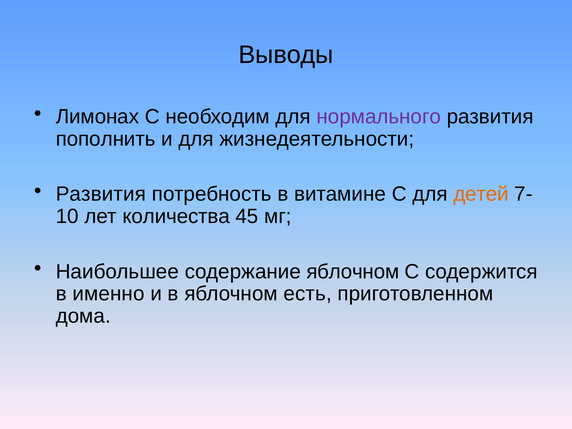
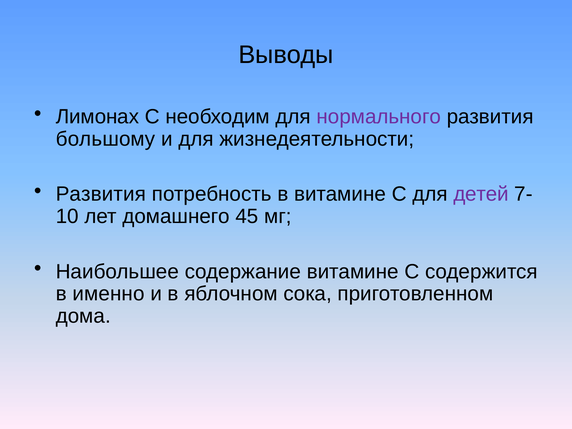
пополнить: пополнить -> большому (106, 139)
детей colour: orange -> purple (481, 194)
количества: количества -> домашнего (176, 216)
содержание яблочном: яблочном -> витамине (353, 272)
есть: есть -> сока (308, 294)
